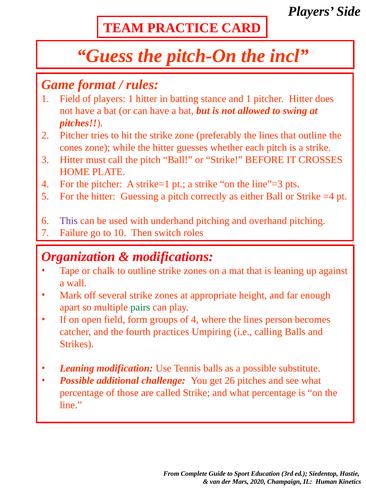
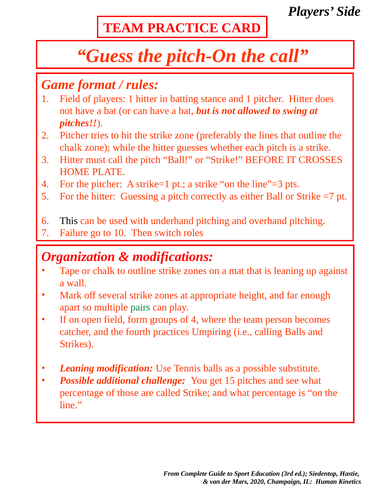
the incl: incl -> call (289, 56)
cones: cones -> chalk (71, 147)
=4: =4 -> =7 (329, 196)
This colour: purple -> black (69, 221)
where the lines: lines -> team (253, 320)
26: 26 -> 15 (230, 381)
